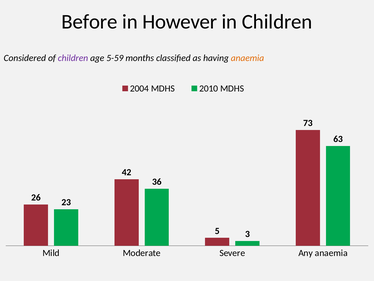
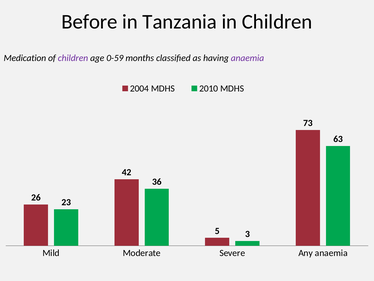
However: However -> Tanzania (180, 22)
Considered: Considered -> Medication (25, 58)
5-59: 5-59 -> 0-59 (115, 58)
anaemia colour: orange -> purple (247, 58)
